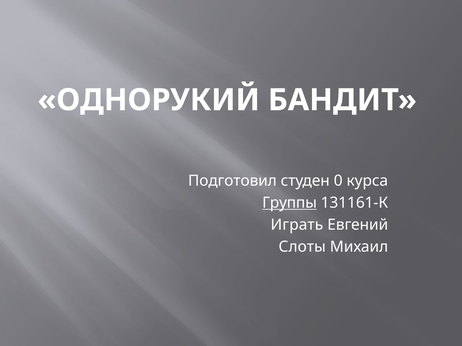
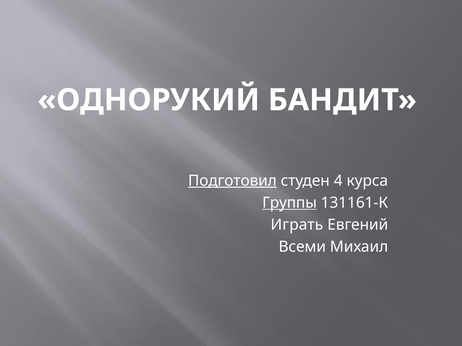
Подготовил underline: none -> present (232, 181)
0: 0 -> 4 (338, 181)
Слоты: Слоты -> Всеми (302, 247)
